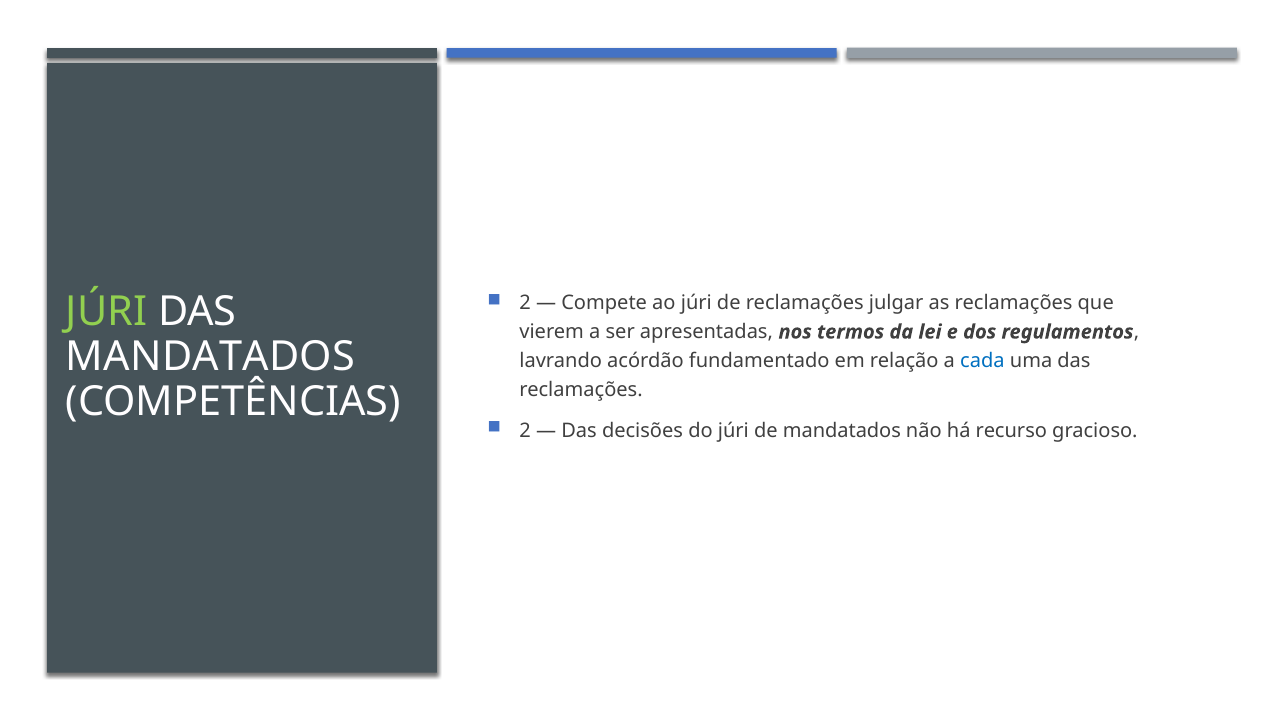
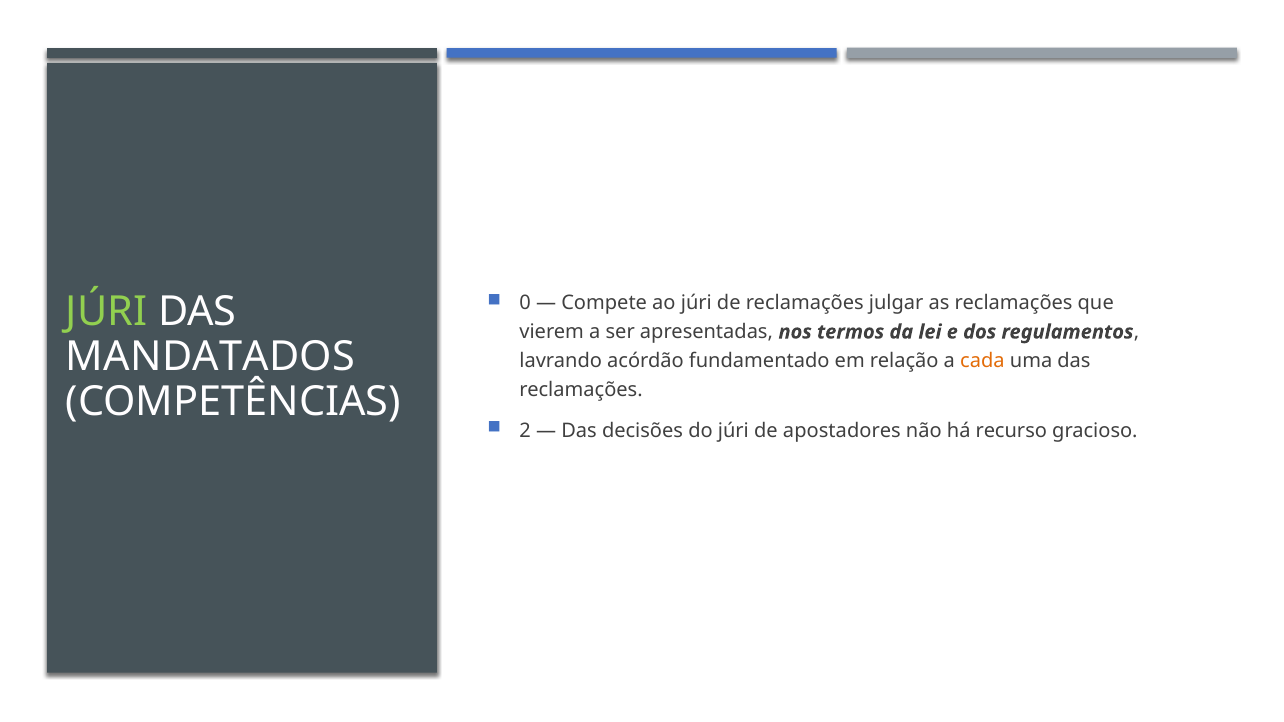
2: 2 -> 0 (525, 303)
cada colour: blue -> orange (982, 361)
de mandatados: mandatados -> apostadores (842, 431)
